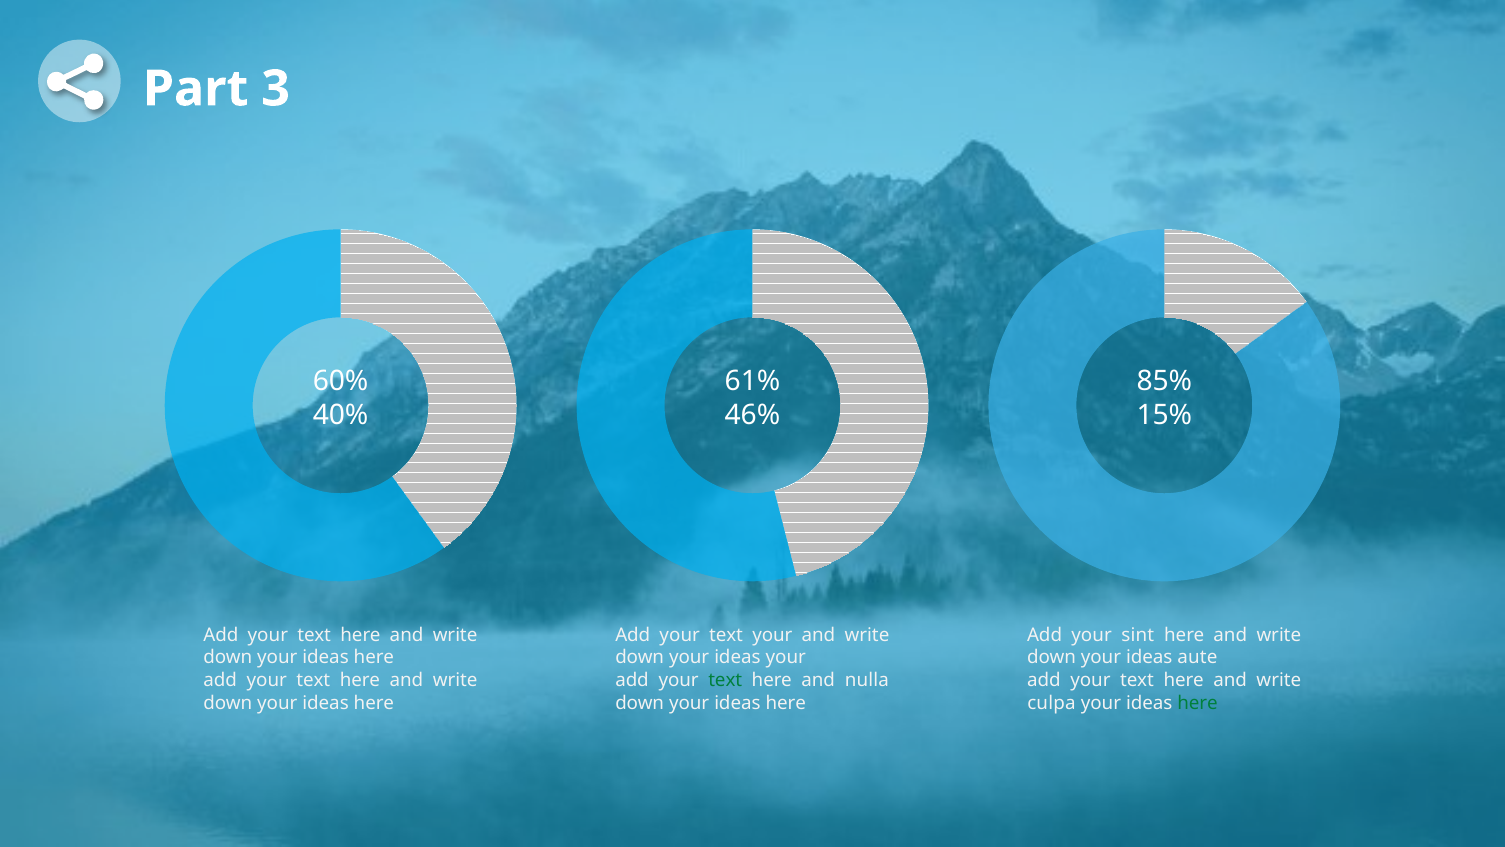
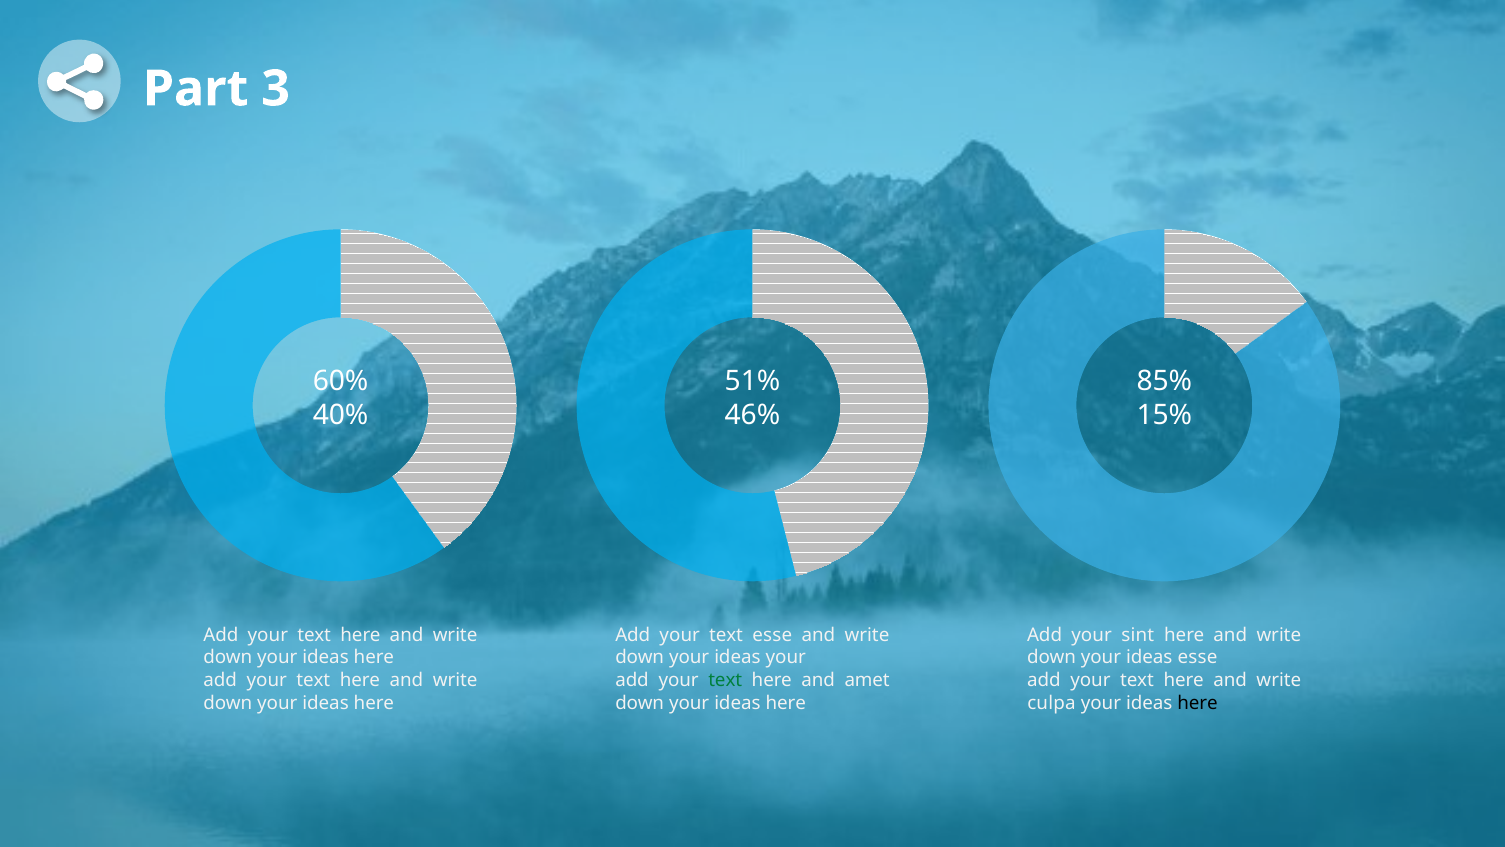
61%: 61% -> 51% (753, 381)
text your: your -> esse (772, 635)
ideas aute: aute -> esse (1197, 657)
nulla: nulla -> amet (867, 680)
here colour: green -> black (1198, 703)
